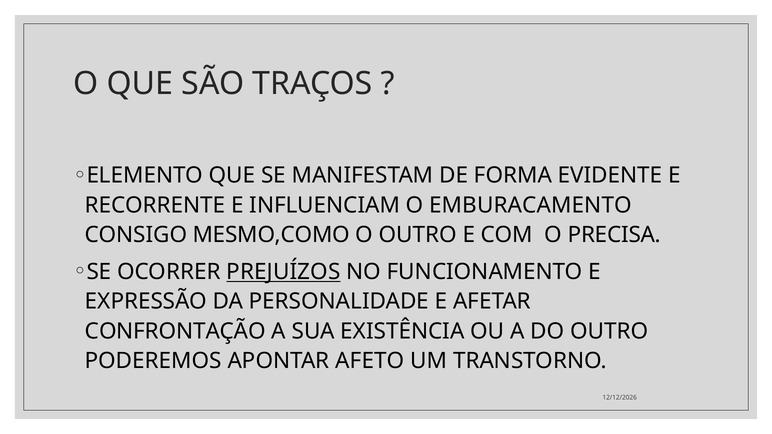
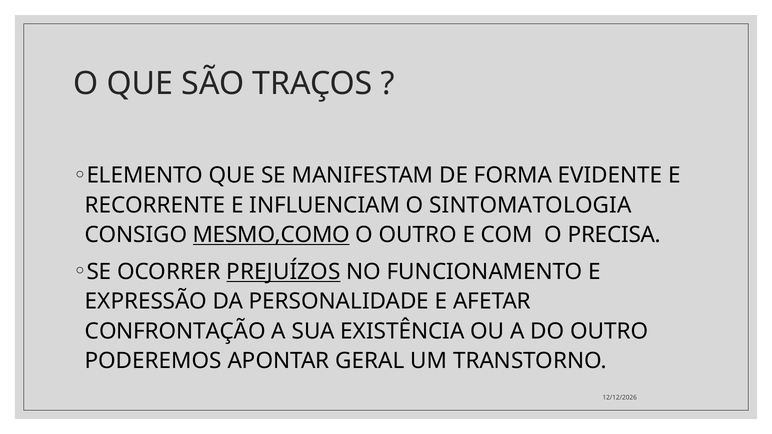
EMBURACAMENTO: EMBURACAMENTO -> SINTOMATOLOGIA (530, 205)
MESMO,COMO underline: none -> present (271, 235)
AFETO: AFETO -> GERAL (370, 361)
